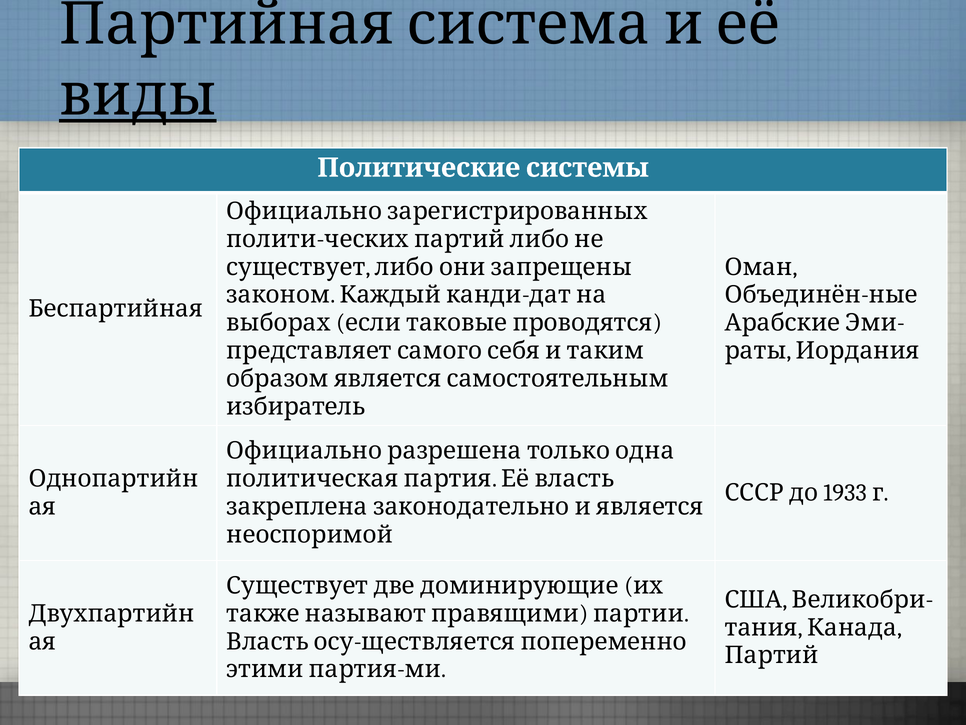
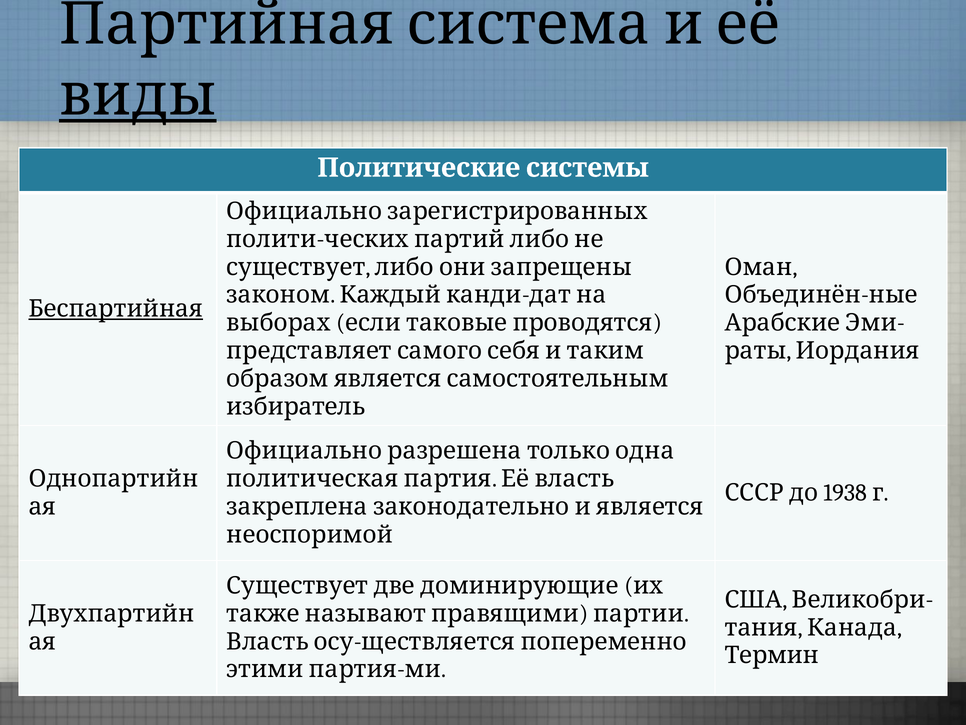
Беспартийная underline: none -> present (116, 309)
1933: 1933 -> 1938 (845, 492)
Партий: Партий -> Термин (772, 655)
